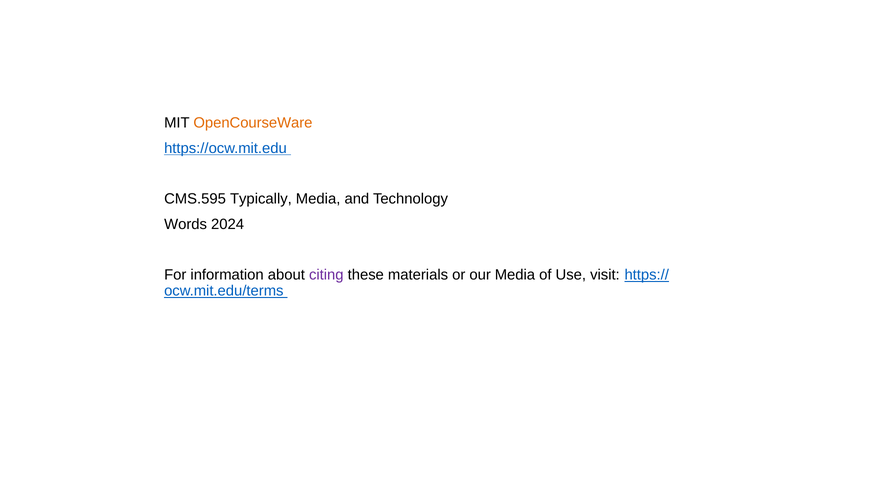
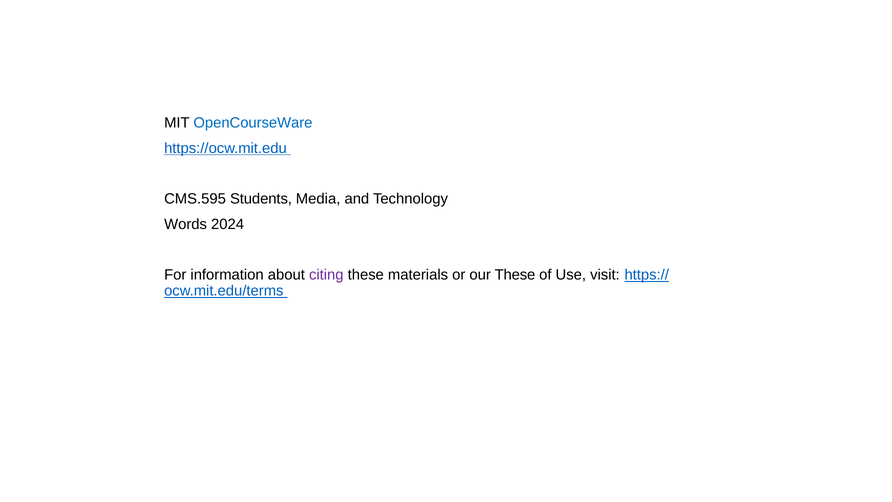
OpenCourseWare colour: orange -> blue (253, 123)
Typically: Typically -> Students (261, 199)
our Media: Media -> These (515, 275)
